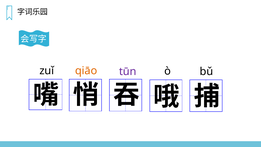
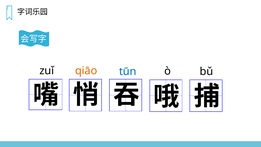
tūn colour: purple -> blue (128, 72)
